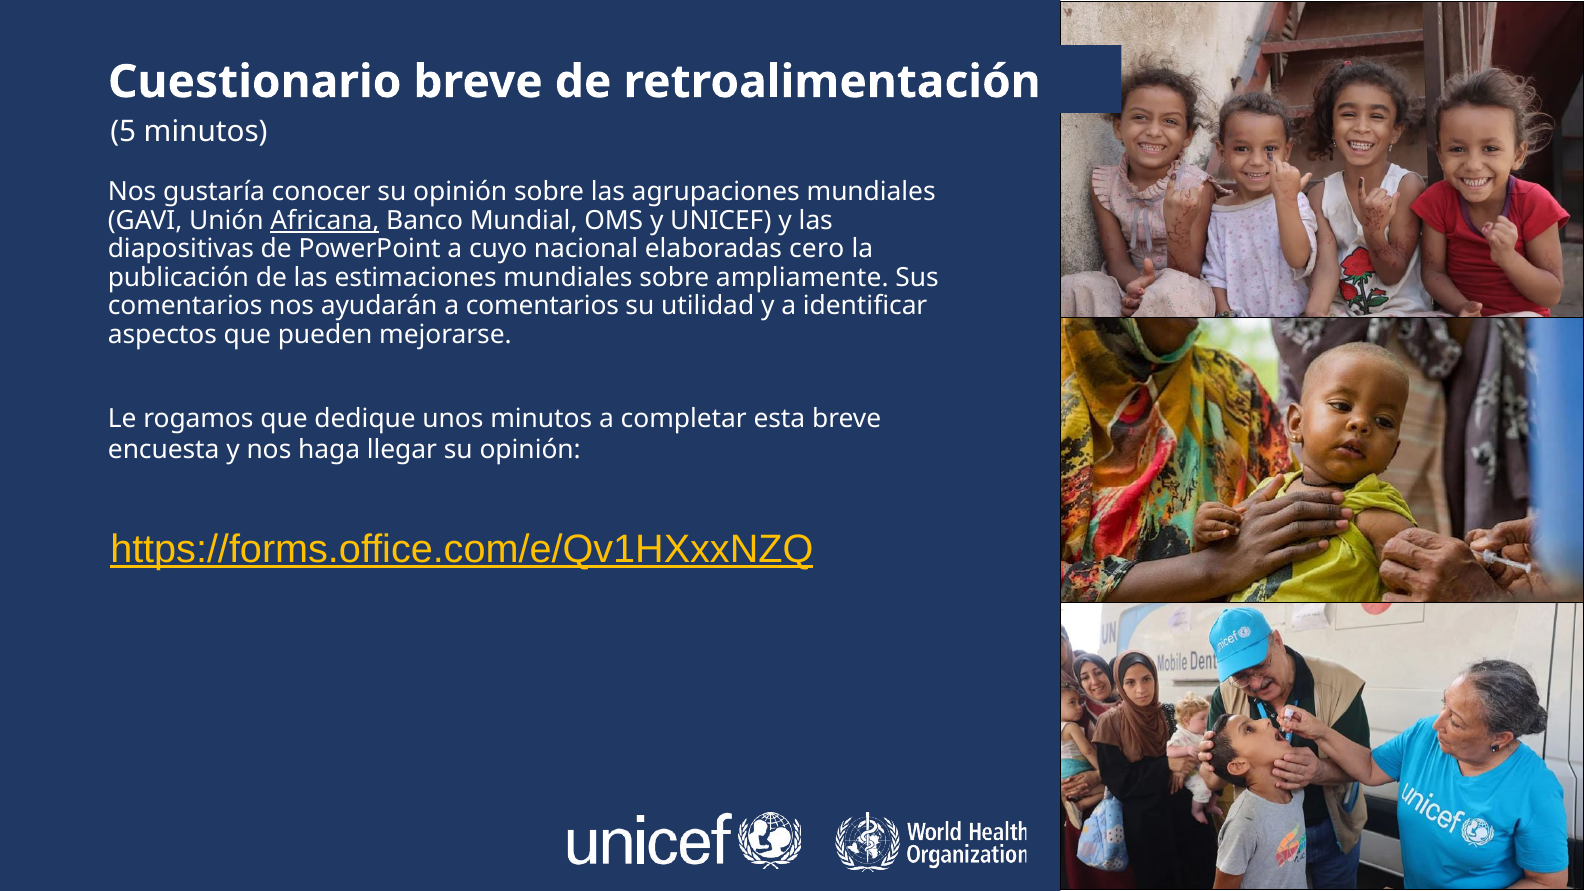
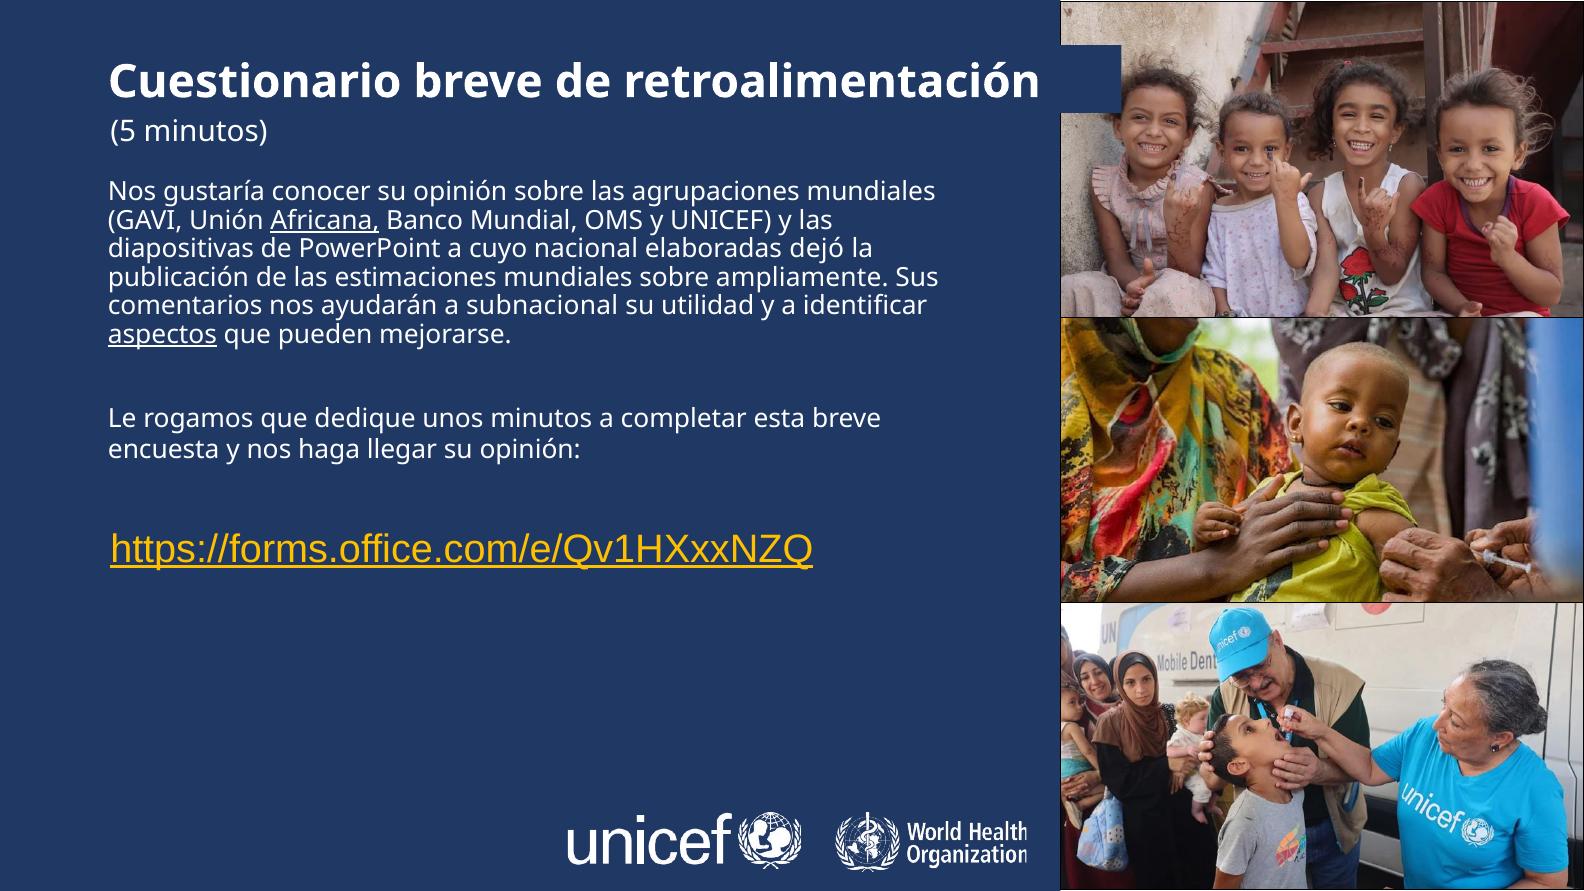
cero: cero -> dejó (817, 249)
a comentarios: comentarios -> subnacional (542, 306)
aspectos underline: none -> present (162, 335)
